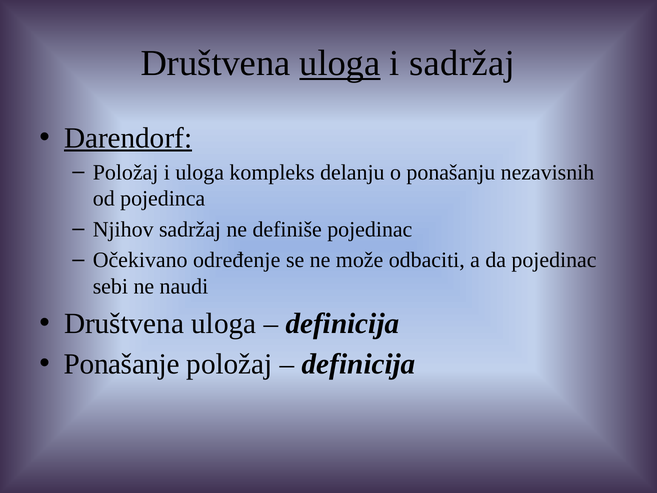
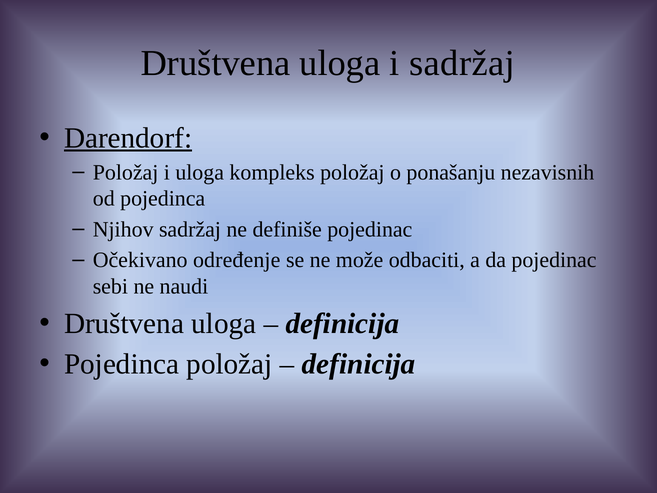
uloga underline: present -> none (340, 63)
kompleks delanju: delanju -> položaj (352, 172)
Ponašanje: Ponašanje -> Pojedinca (122, 364)
